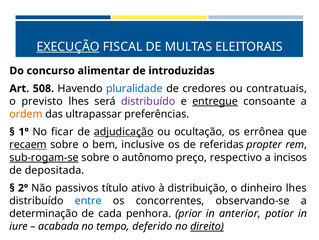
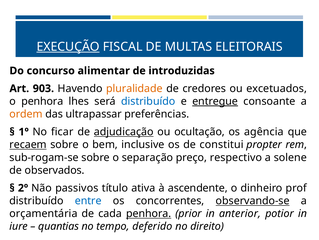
508: 508 -> 903 (43, 88)
pluralidade colour: blue -> orange (134, 88)
contratuais: contratuais -> excetuados (277, 88)
o previsto: previsto -> penhora (42, 101)
distribuído colour: purple -> blue (148, 101)
errônea: errônea -> agência (264, 131)
referidas: referidas -> constitui (222, 144)
sub-rogam-se underline: present -> none (44, 157)
autônomo: autônomo -> separação (147, 157)
incisos: incisos -> solene (290, 157)
depositada: depositada -> observados (55, 170)
ativo: ativo -> ativa (143, 187)
distribuição: distribuição -> ascendente (198, 187)
dinheiro lhes: lhes -> prof (296, 187)
observando-se underline: none -> present (253, 200)
determinação: determinação -> orçamentária (43, 213)
penhora underline: none -> present (149, 213)
acabada: acabada -> quantias (59, 226)
direito underline: present -> none (207, 226)
